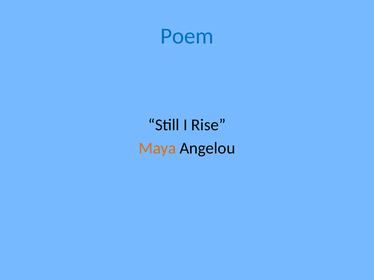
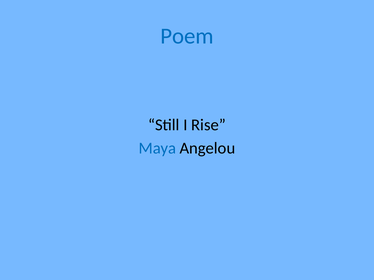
Maya colour: orange -> blue (157, 148)
